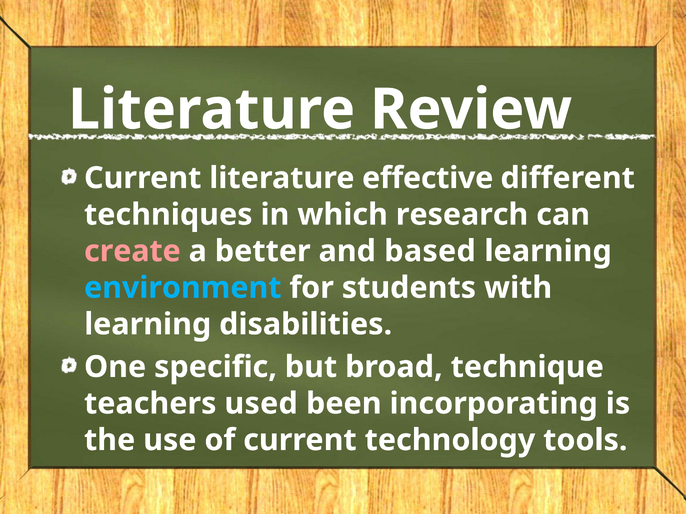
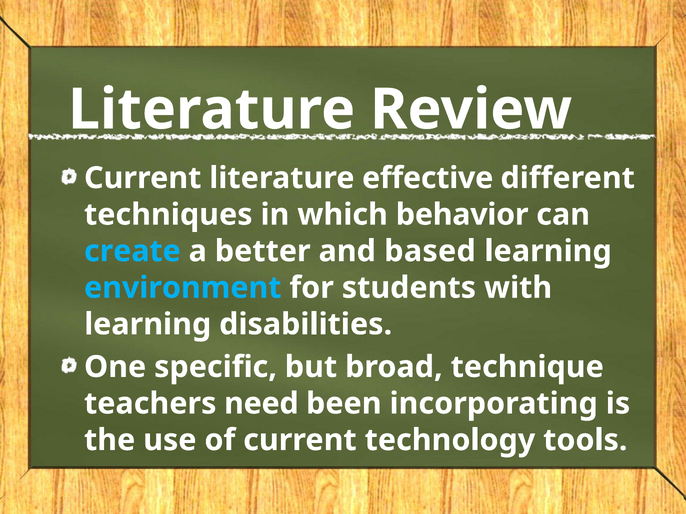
research: research -> behavior (462, 215)
create colour: pink -> light blue (132, 251)
used: used -> need (261, 404)
